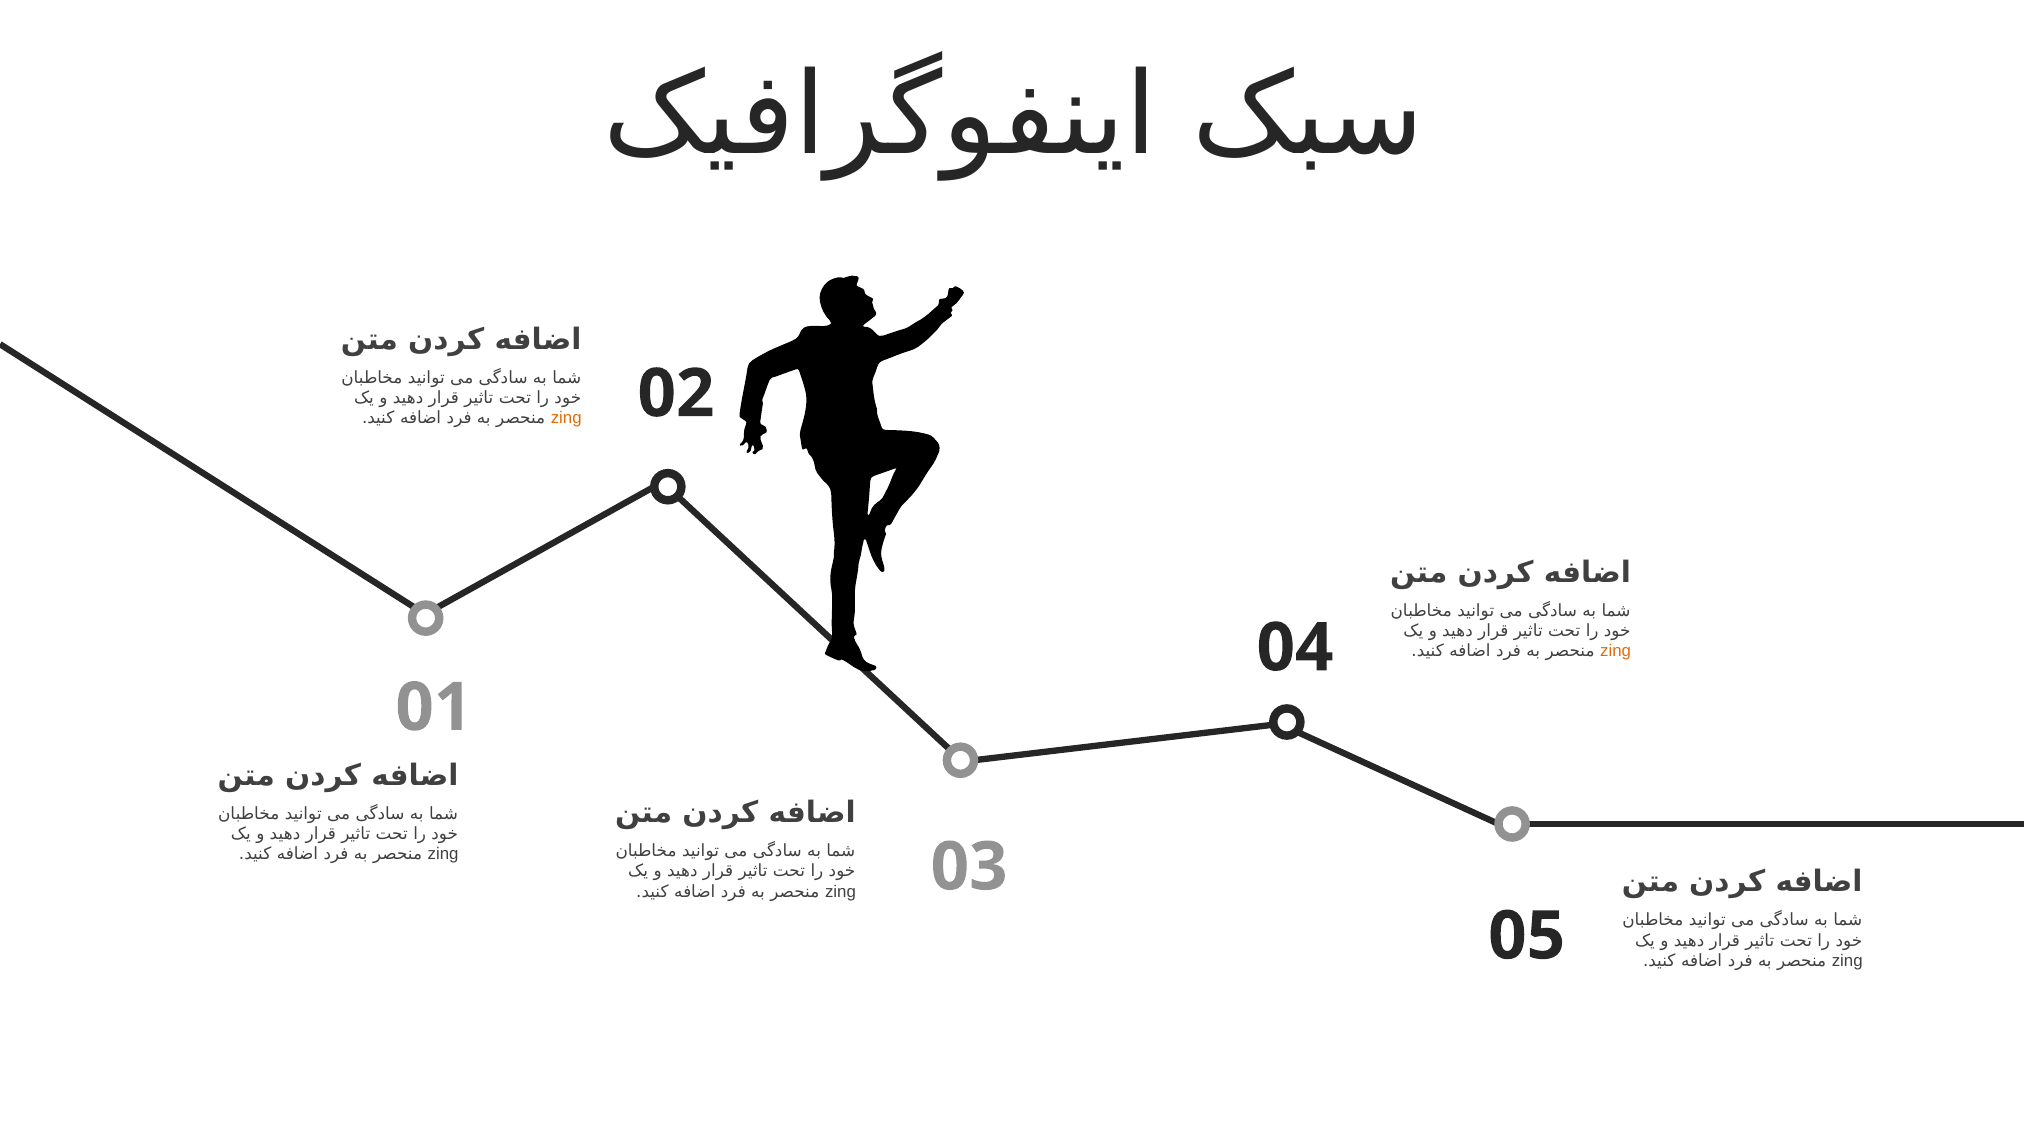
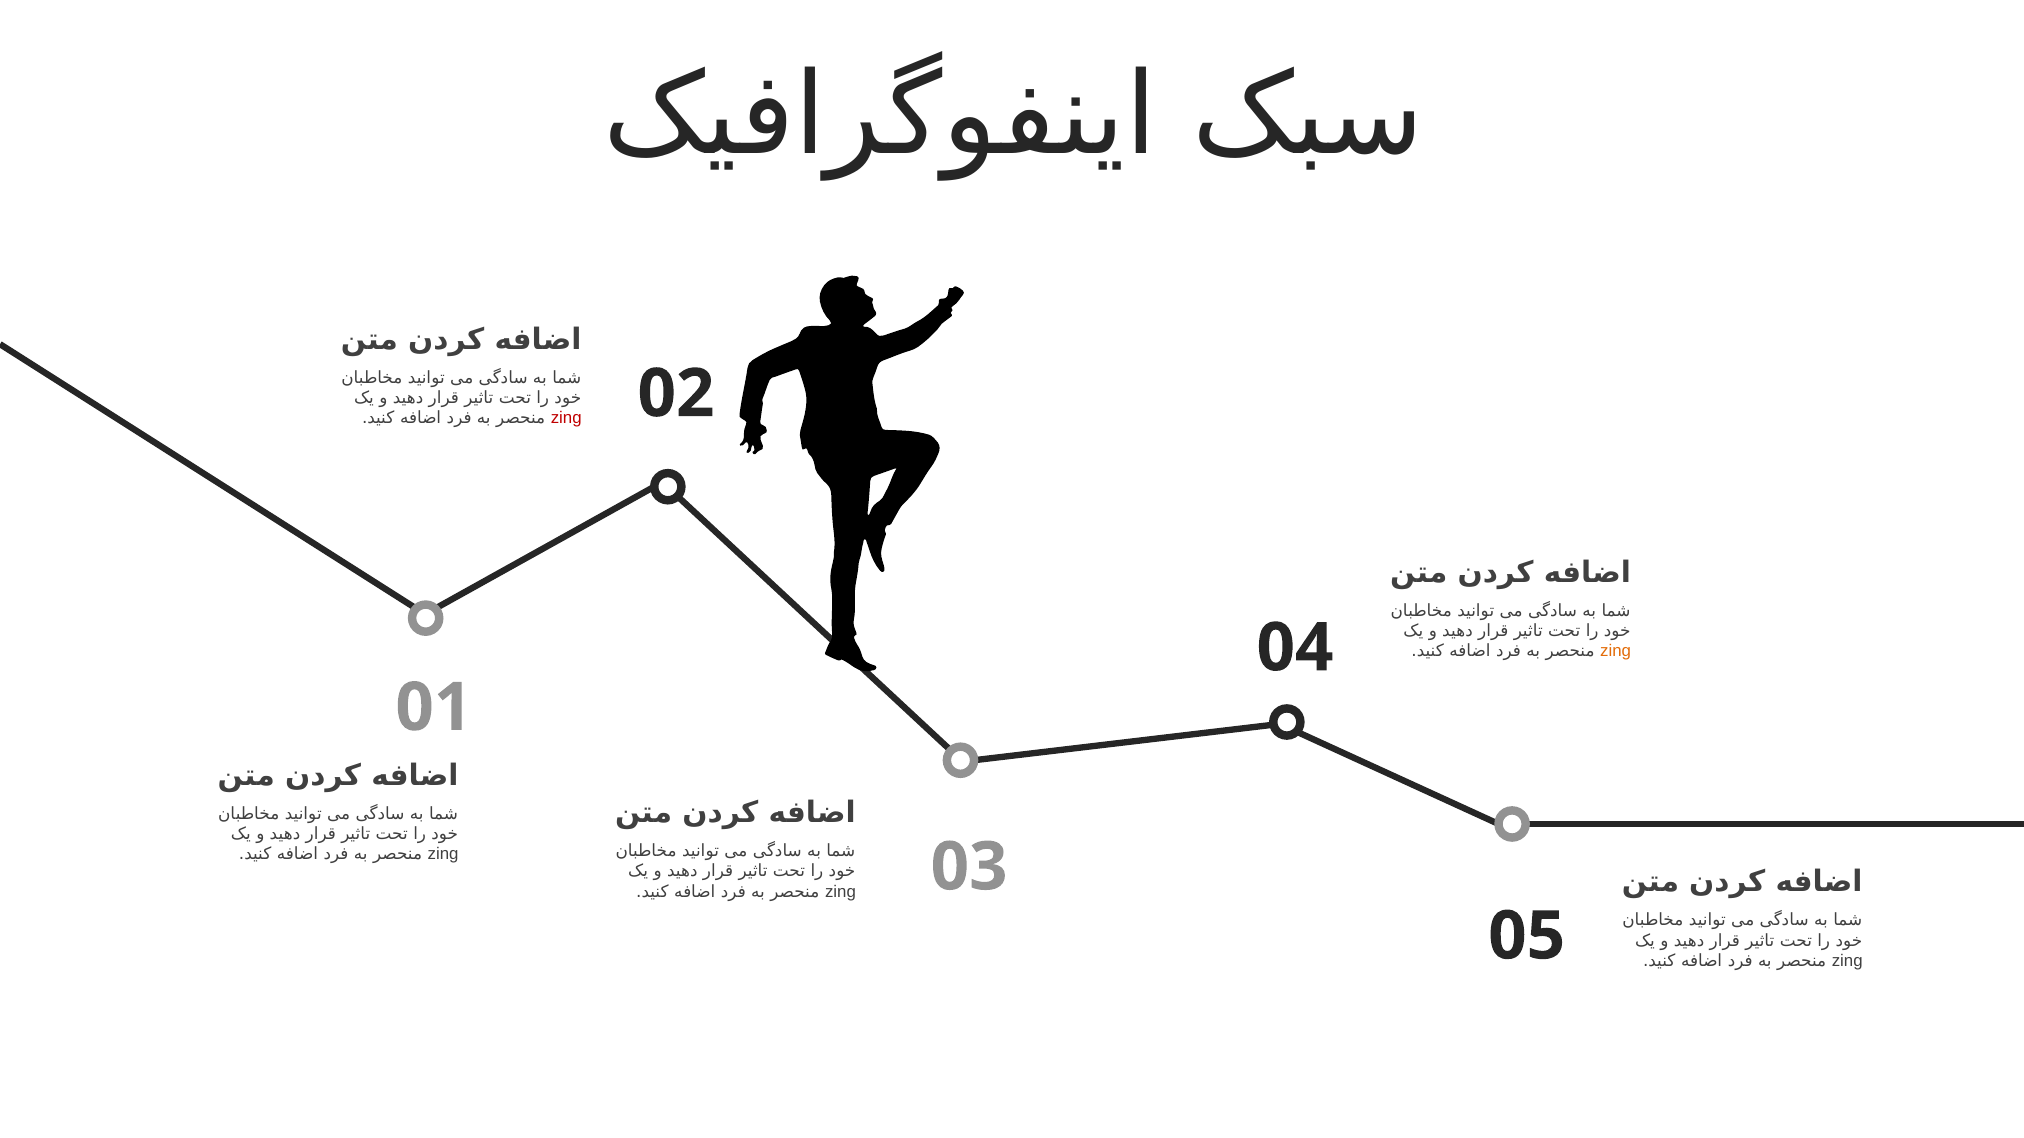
zing colour: orange -> red (566, 418)
